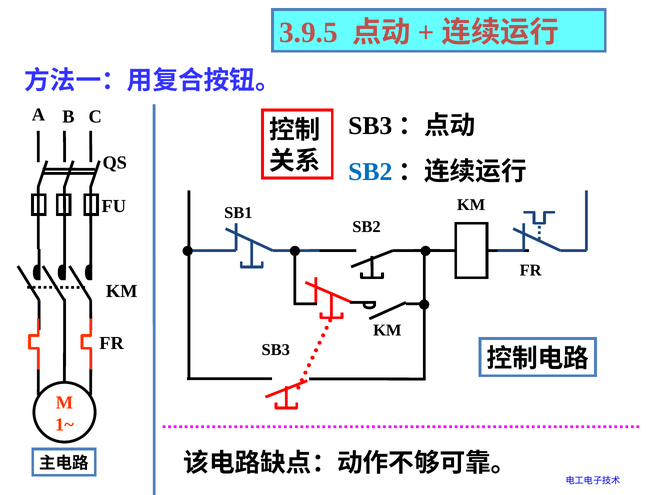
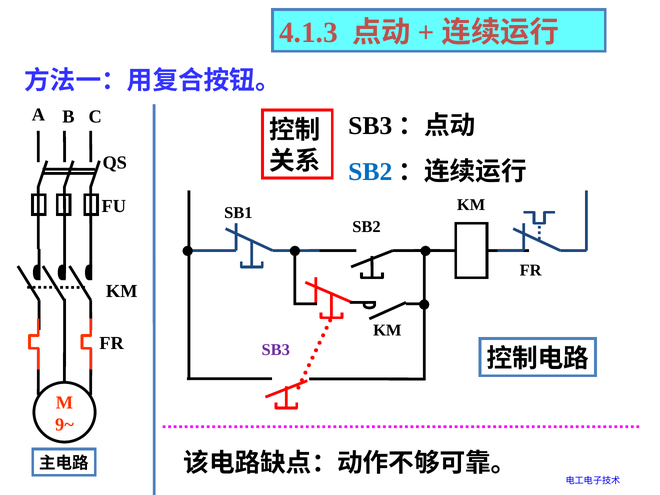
3.9.5: 3.9.5 -> 4.1.3 (308, 33)
SB3 colour: black -> purple (276, 350)
1~: 1~ -> 9~ (64, 424)
